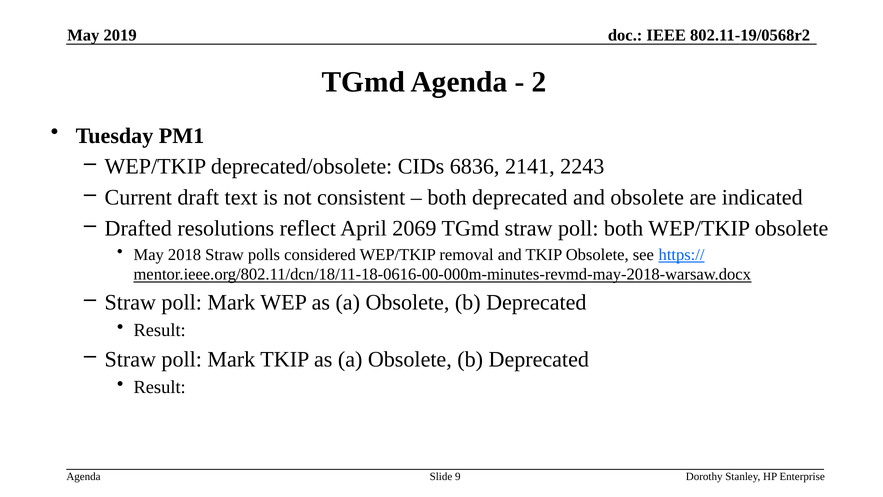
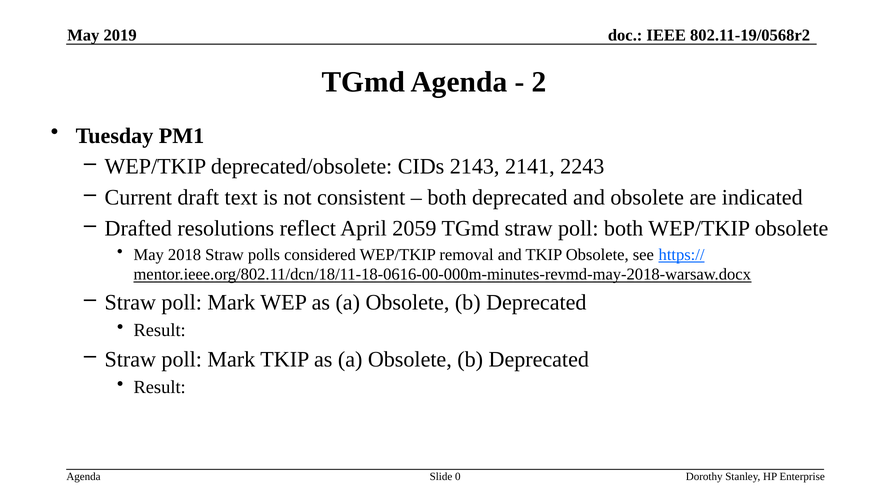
6836: 6836 -> 2143 (475, 167)
2069: 2069 -> 2059 (414, 228)
9: 9 -> 0 (458, 476)
